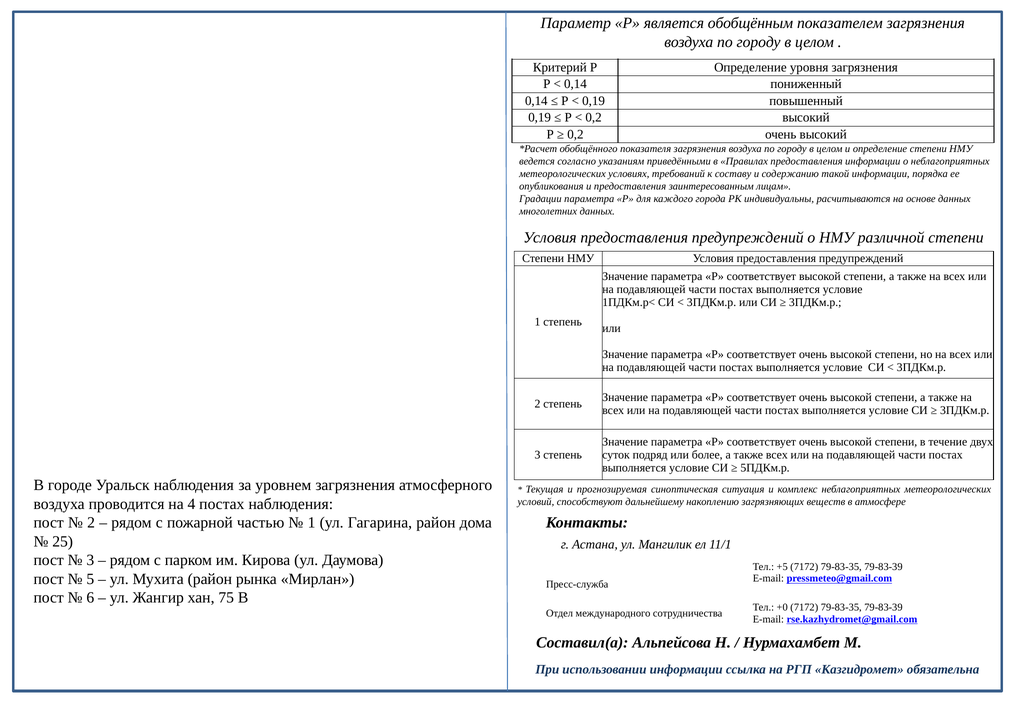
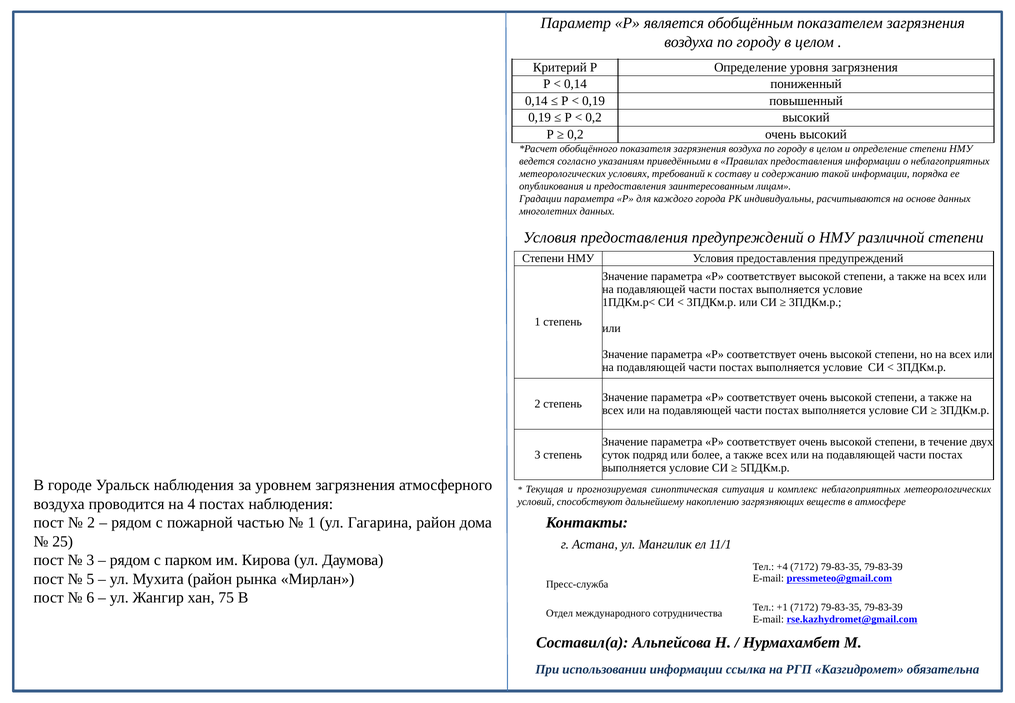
+5: +5 -> +4 (782, 567)
+0: +0 -> +1 (782, 607)
